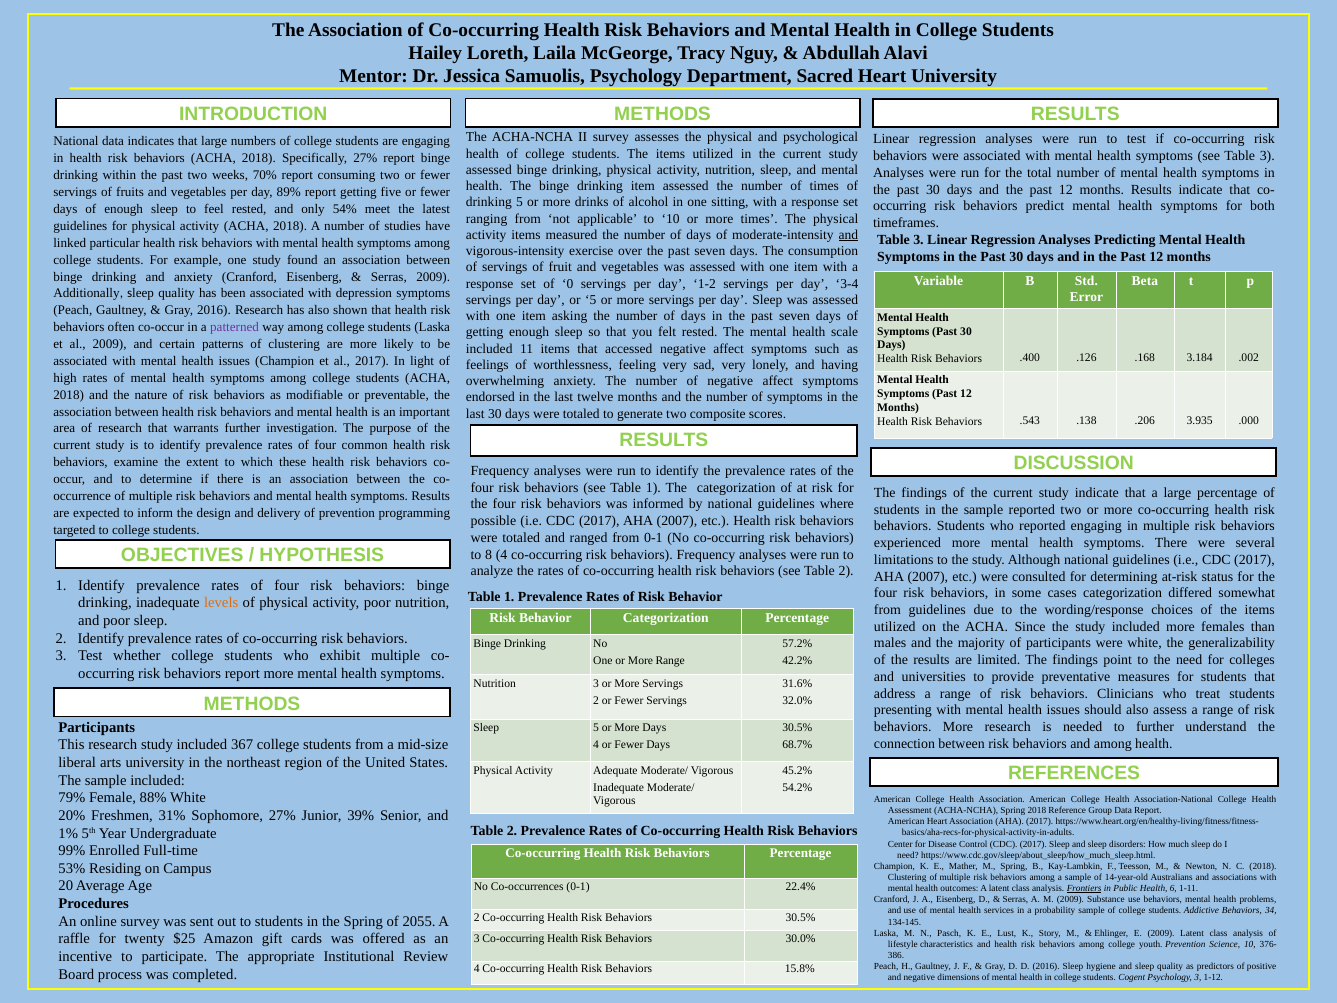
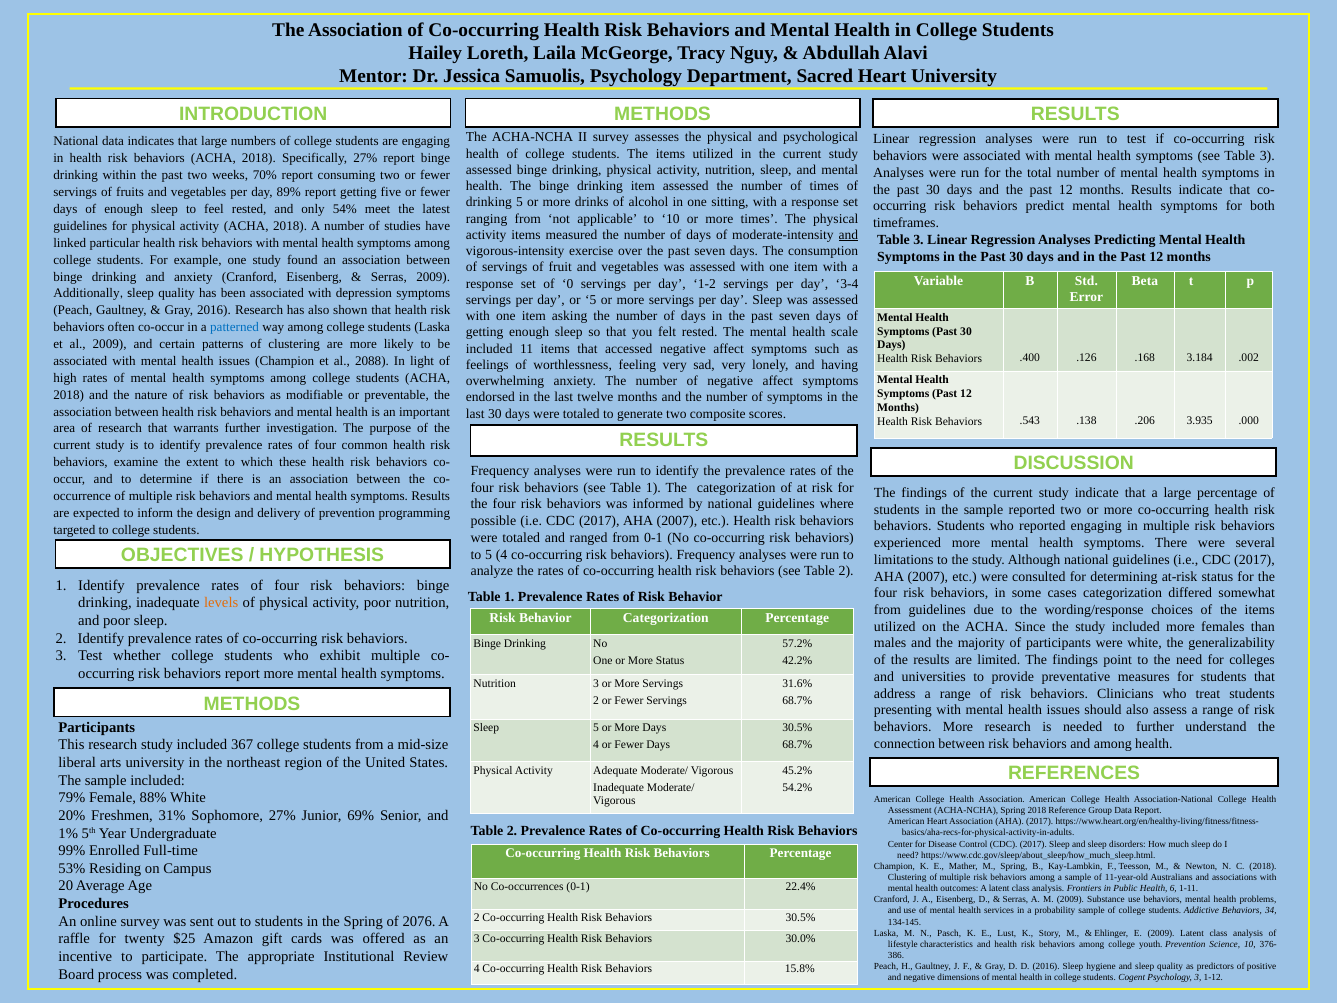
patterned colour: purple -> blue (235, 327)
al 2017: 2017 -> 2088 (372, 361)
to 8: 8 -> 5 (489, 554)
More Range: Range -> Status (670, 660)
32.0%: 32.0% -> 68.7% (797, 700)
39%: 39% -> 69% (361, 815)
14-year-old: 14-year-old -> 11-year-old (1126, 877)
Frontiers underline: present -> none (1084, 888)
2055: 2055 -> 2076 (419, 921)
